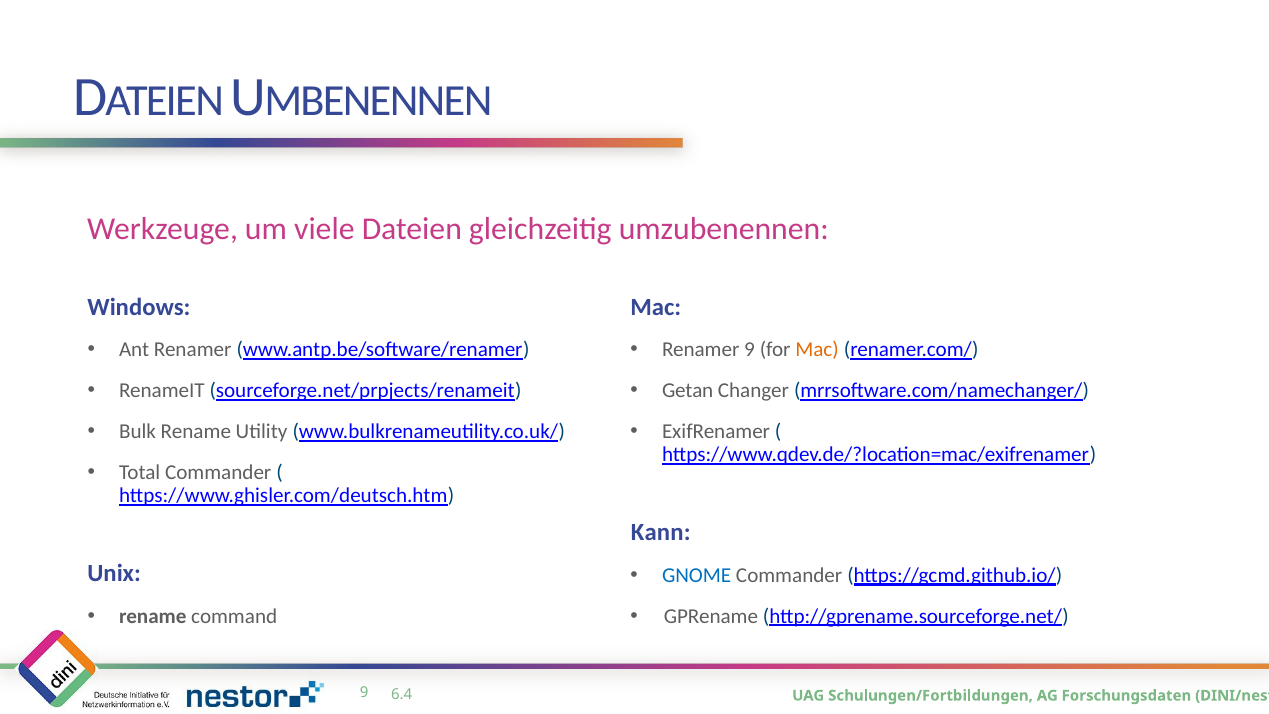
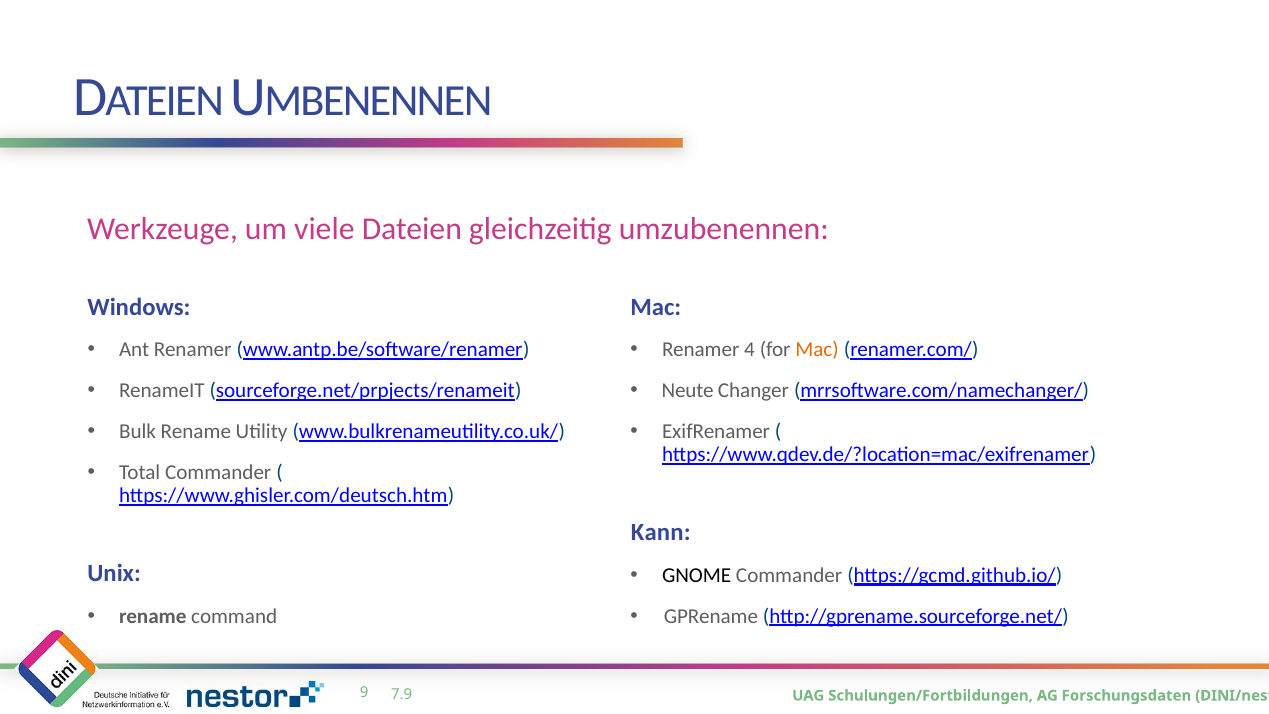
Renamer 9: 9 -> 4 (750, 350)
Getan: Getan -> Neute (688, 390)
GNOME colour: blue -> black (697, 575)
6.4: 6.4 -> 7.9 (402, 695)
